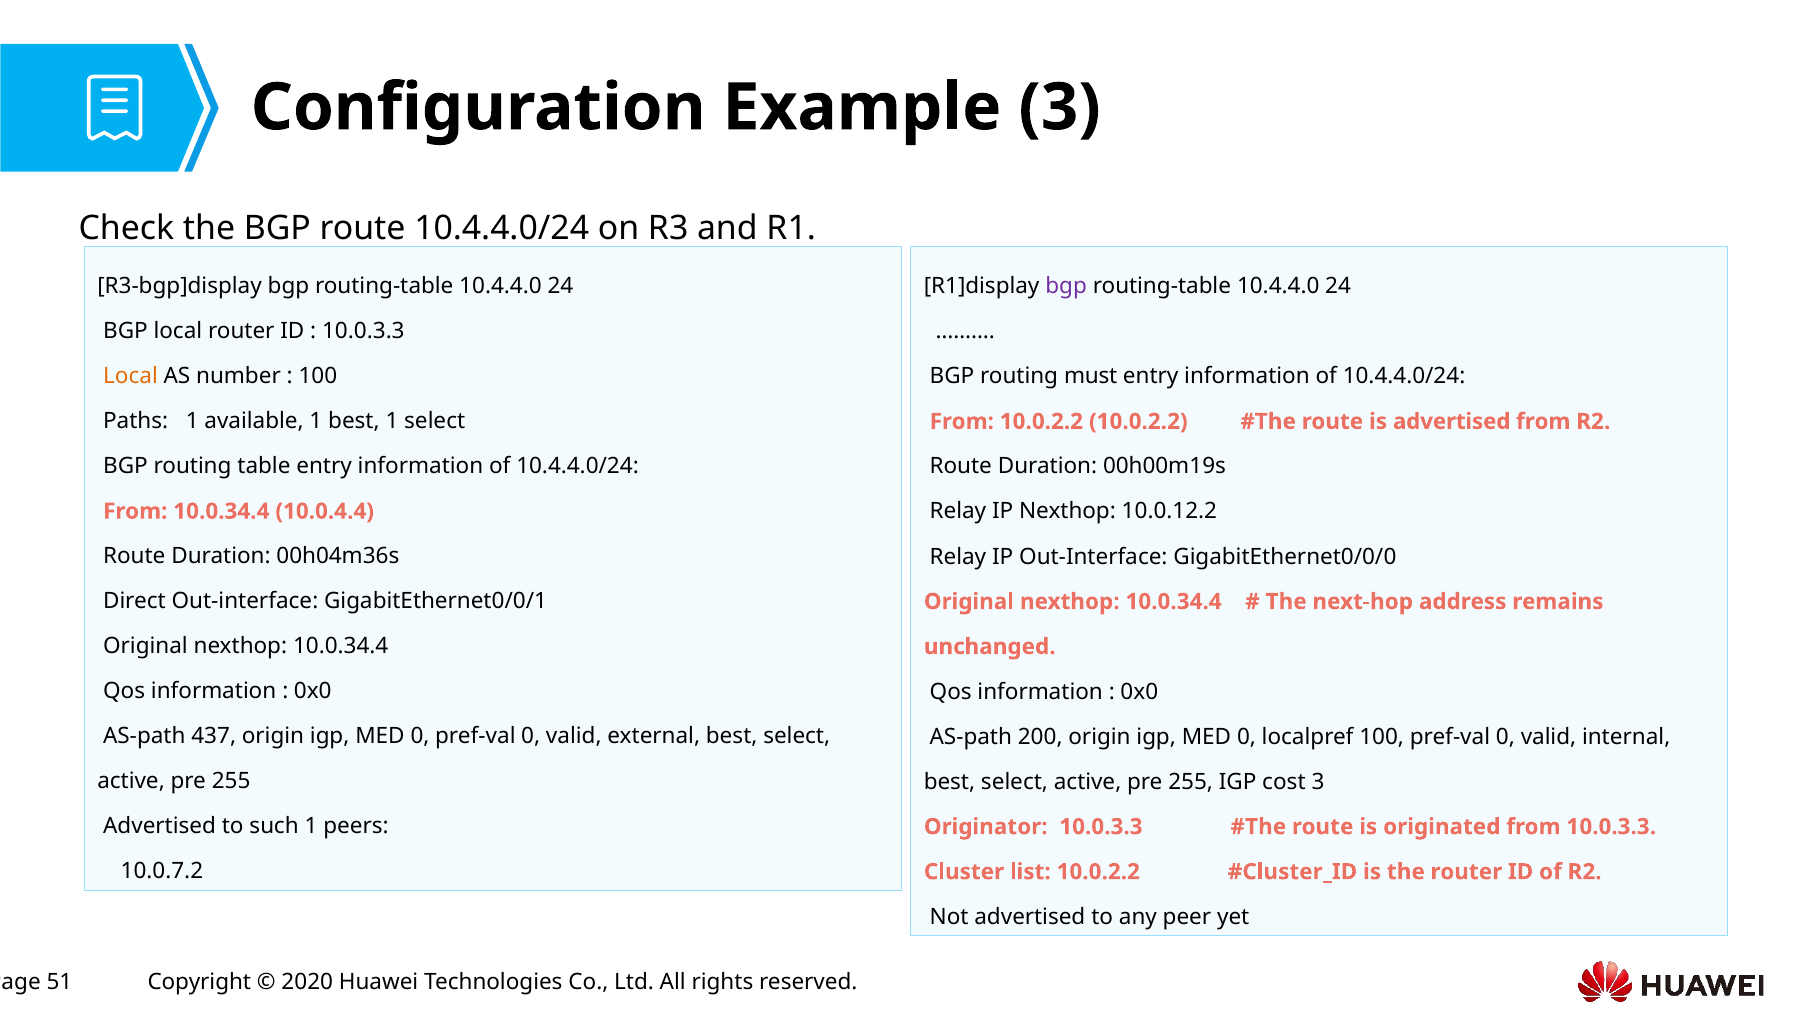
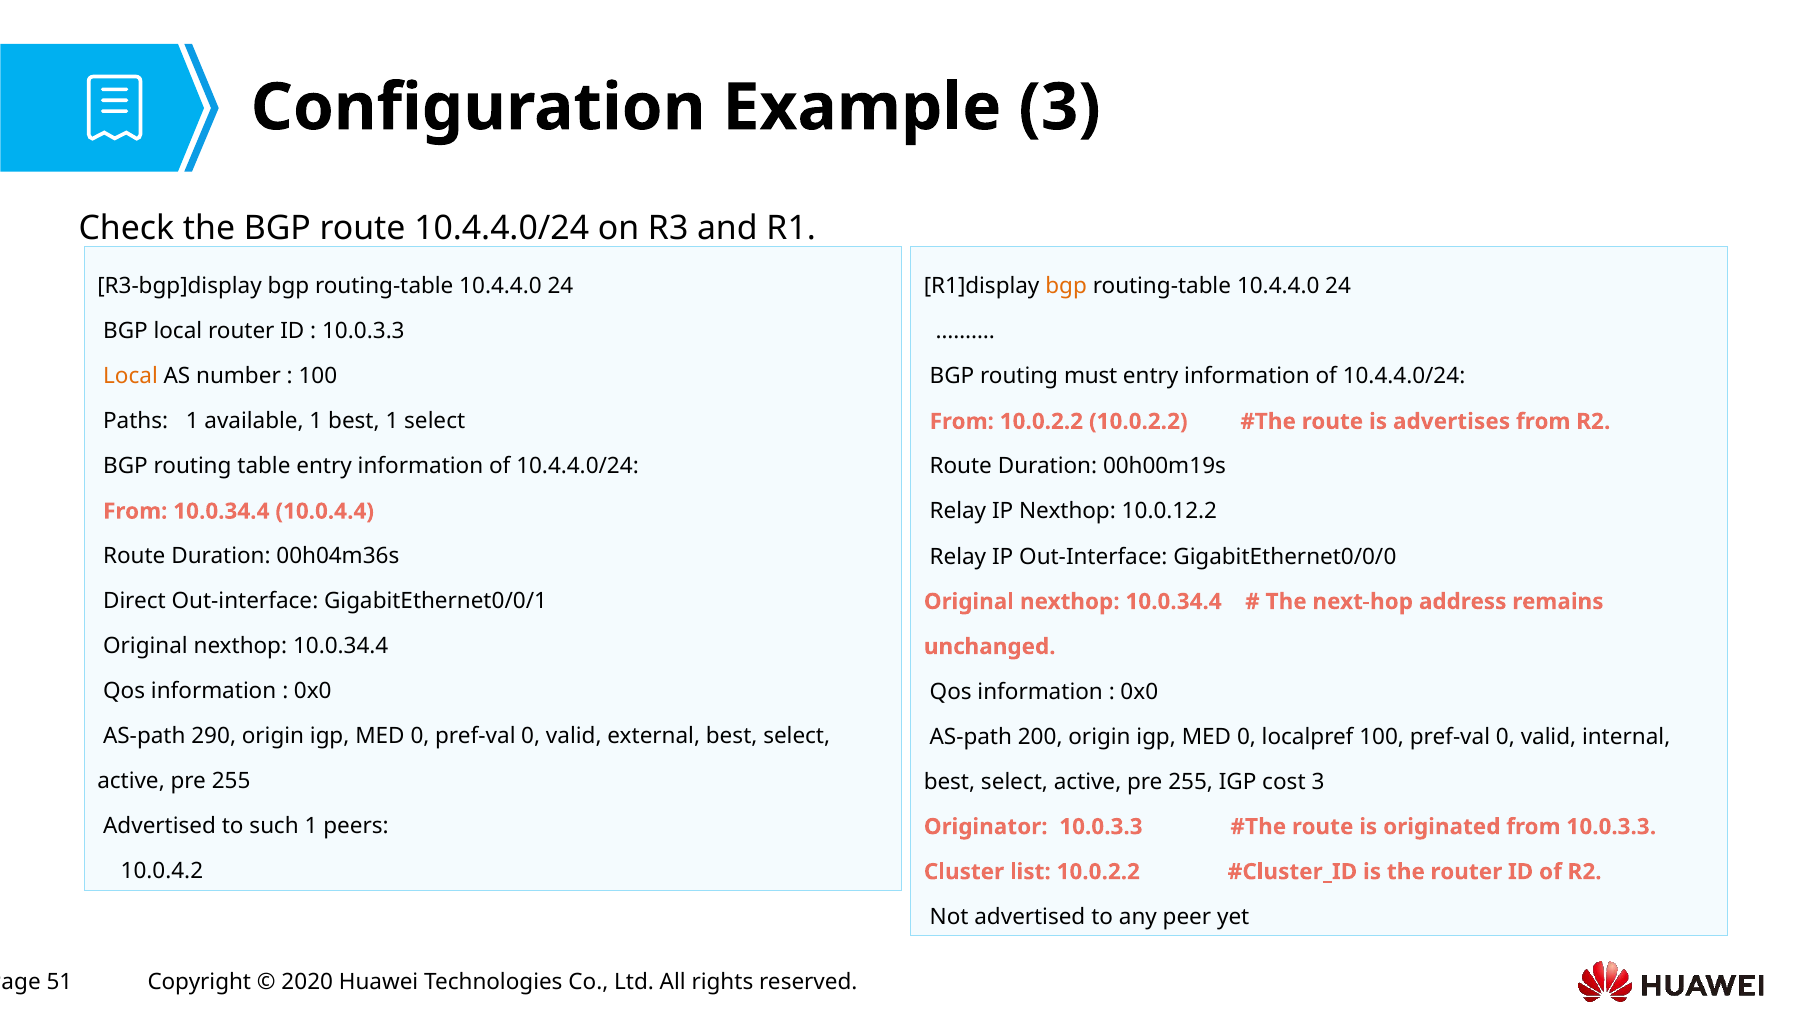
bgp colour: purple -> orange (1066, 286)
is advertised: advertised -> advertises (1452, 422)
437: 437 -> 290 (214, 737)
10.0.7.2: 10.0.7.2 -> 10.0.4.2 (162, 872)
